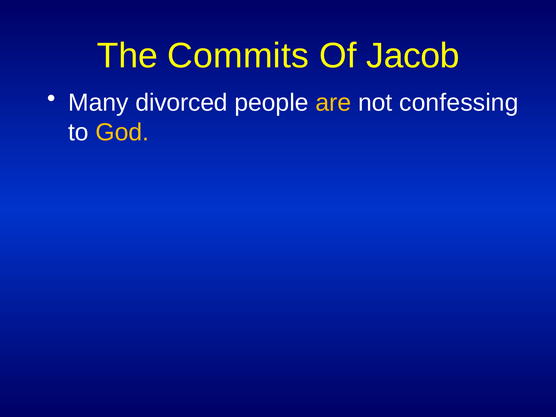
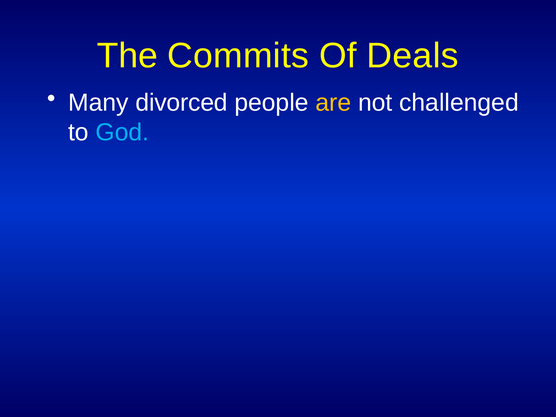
Jacob: Jacob -> Deals (413, 56)
confessing: confessing -> challenged (459, 103)
God colour: yellow -> light blue (122, 132)
